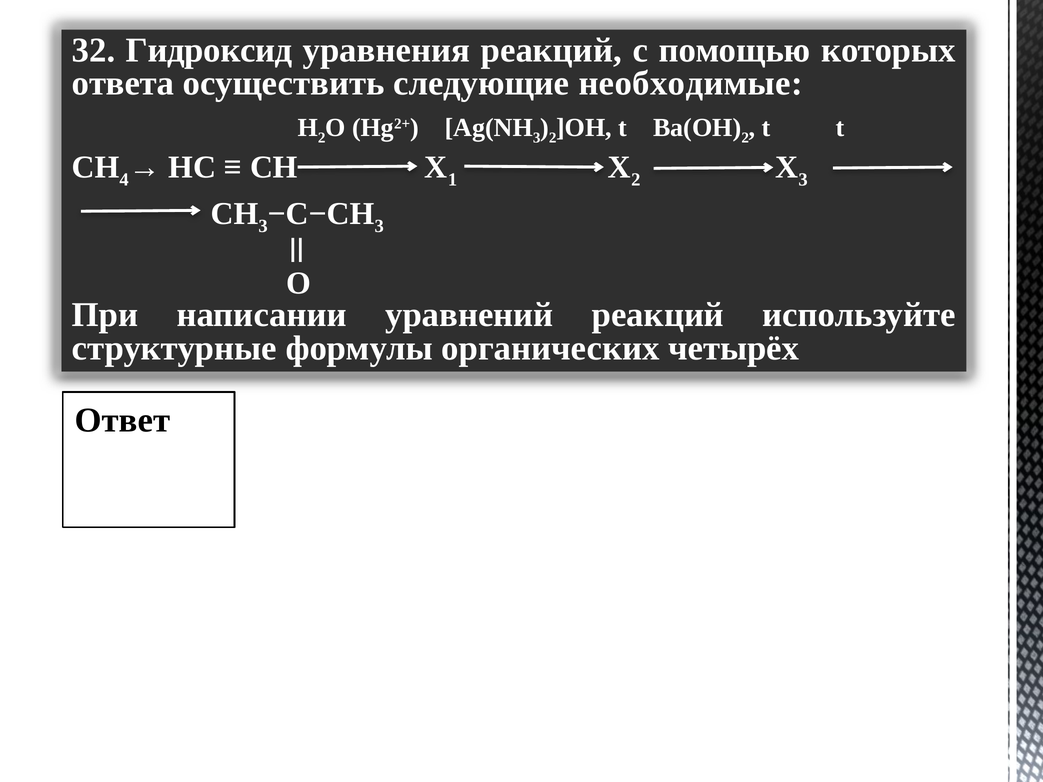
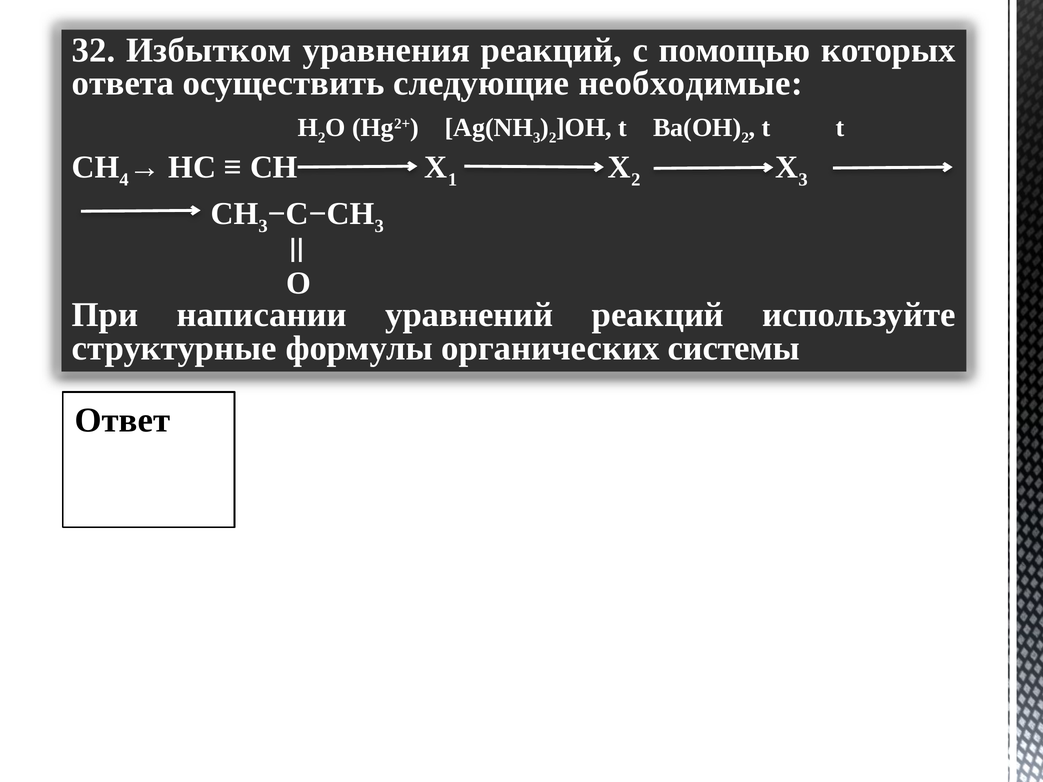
Гидроксид: Гидроксид -> Избытком (209, 50)
четырёх: четырёх -> системы (734, 348)
